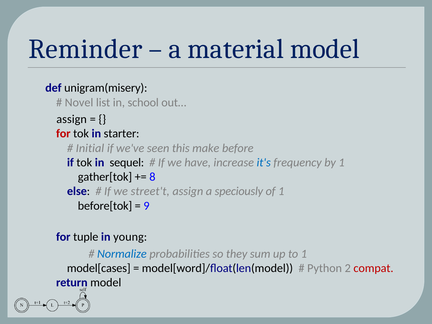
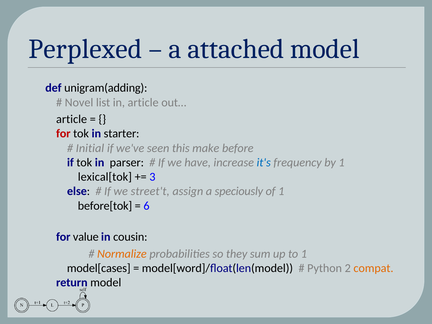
Reminder: Reminder -> Perplexed (85, 49)
material: material -> attached (236, 49)
unigram(misery: unigram(misery -> unigram(adding (106, 88)
in school: school -> article (143, 102)
assign: assign -> article (72, 119)
sequel: sequel -> parser (127, 162)
gather[tok: gather[tok -> lexical[tok (105, 177)
8: 8 -> 3 (152, 177)
9: 9 -> 6 (146, 206)
tuple: tuple -> value (86, 237)
young: young -> cousin (130, 237)
Normalize colour: blue -> orange (122, 254)
compat colour: red -> orange (373, 268)
